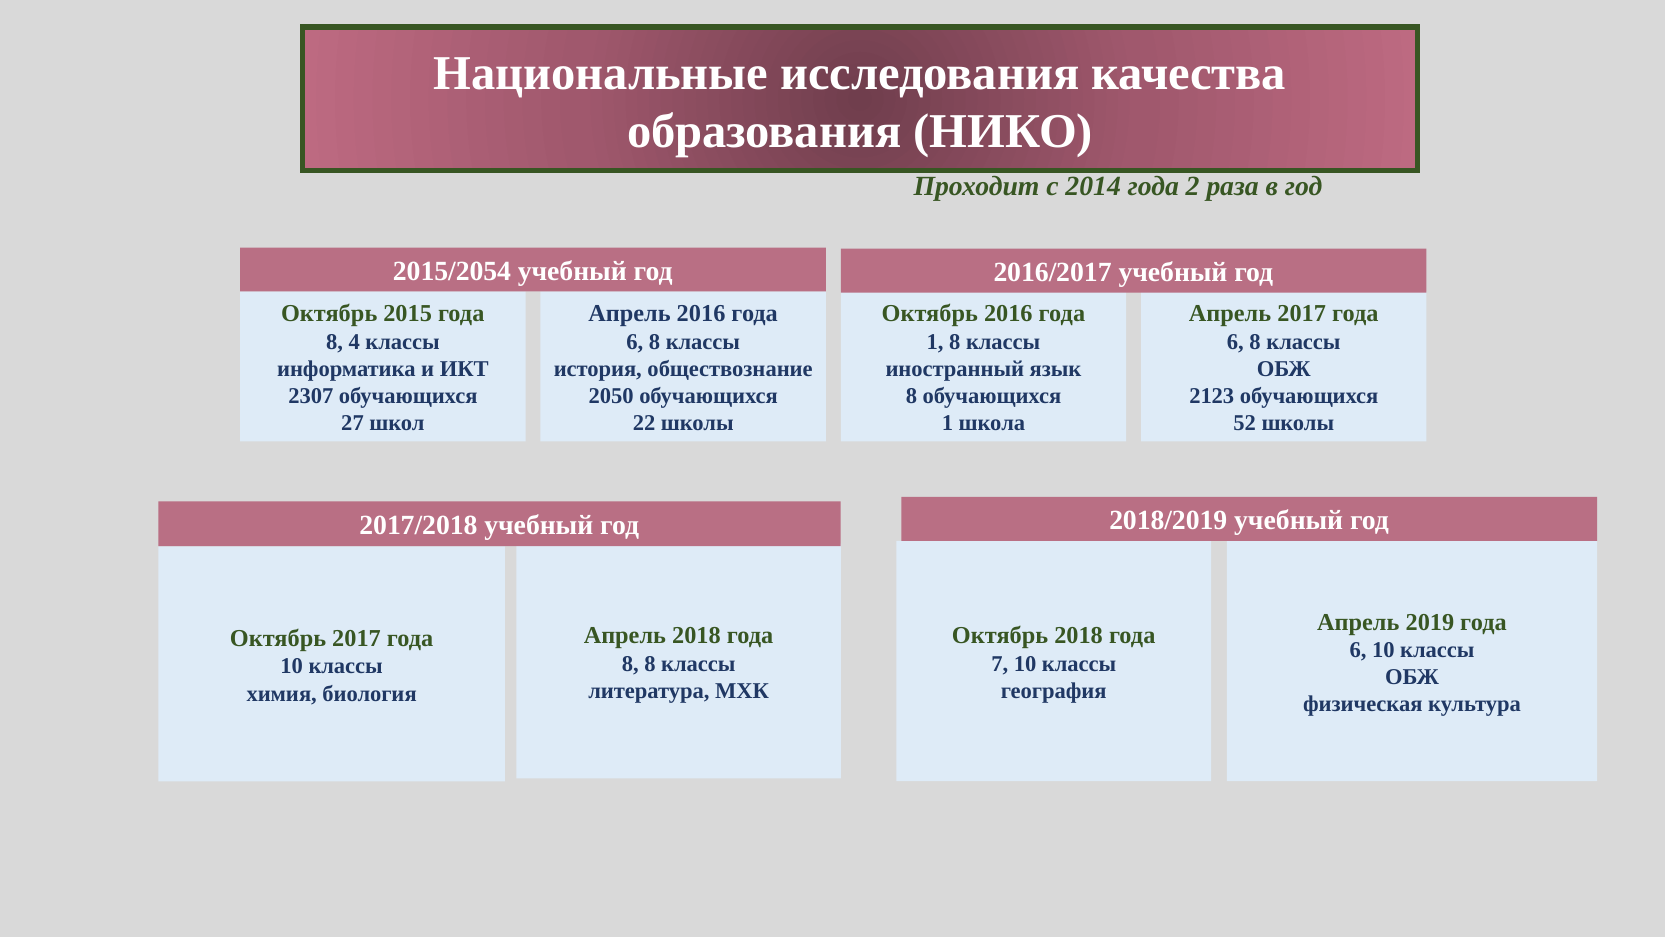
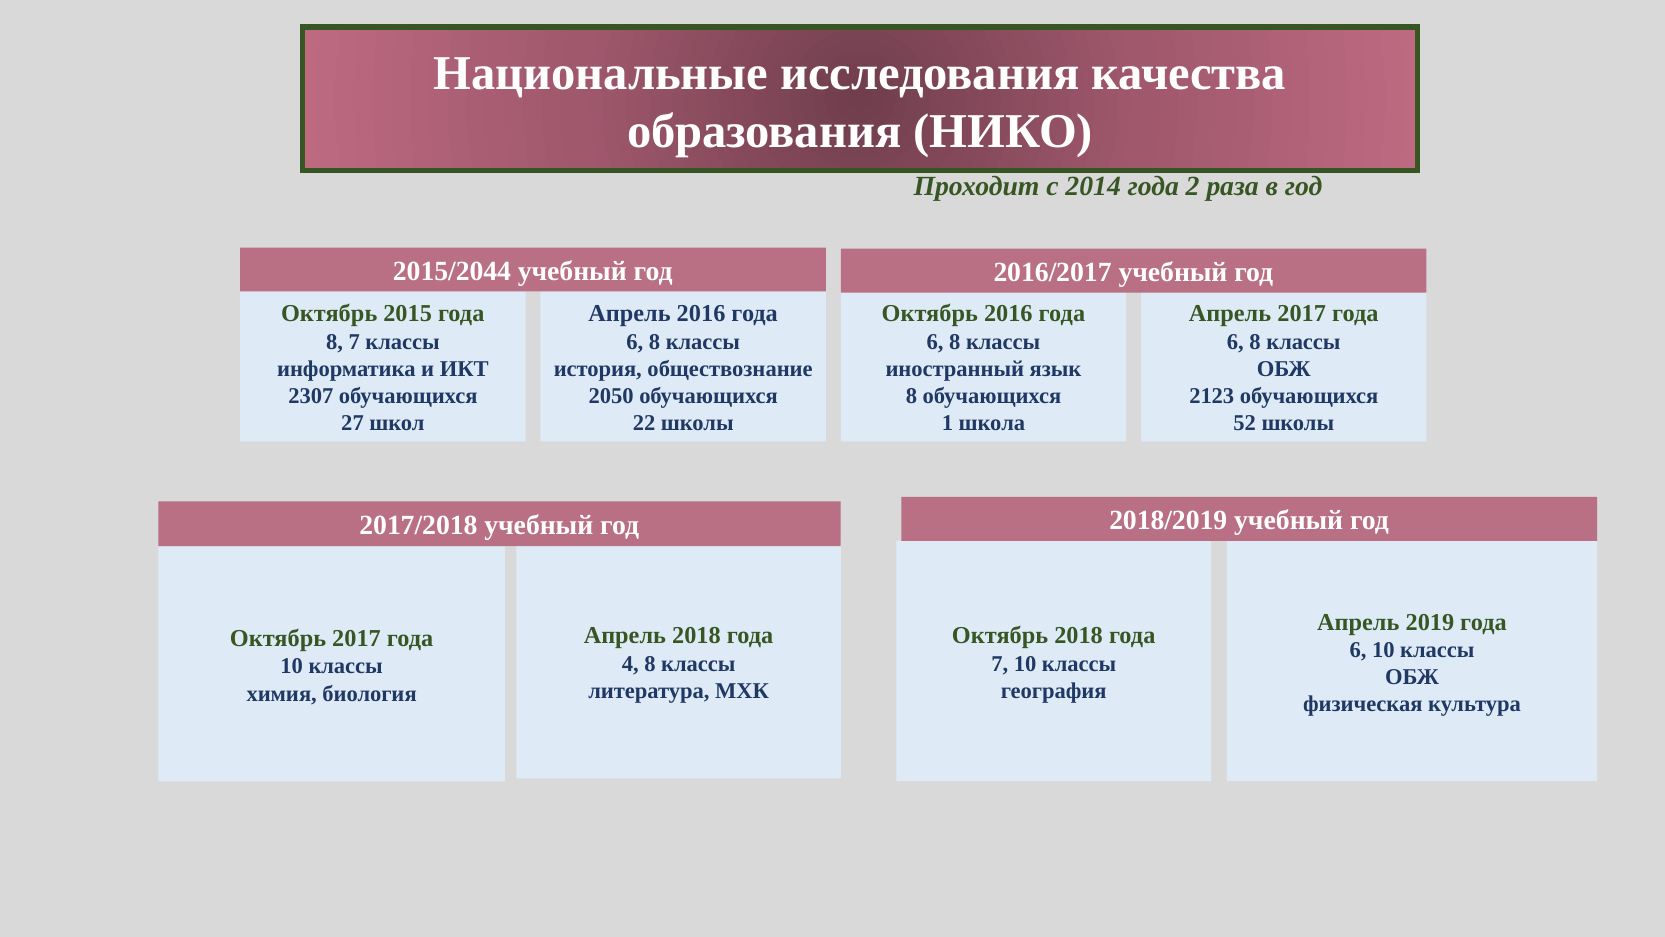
2015/2054: 2015/2054 -> 2015/2044 (452, 271)
8 4: 4 -> 7 (354, 342)
1: 1 -> 6 (935, 342)
8: 8 -> 4 (630, 663)
